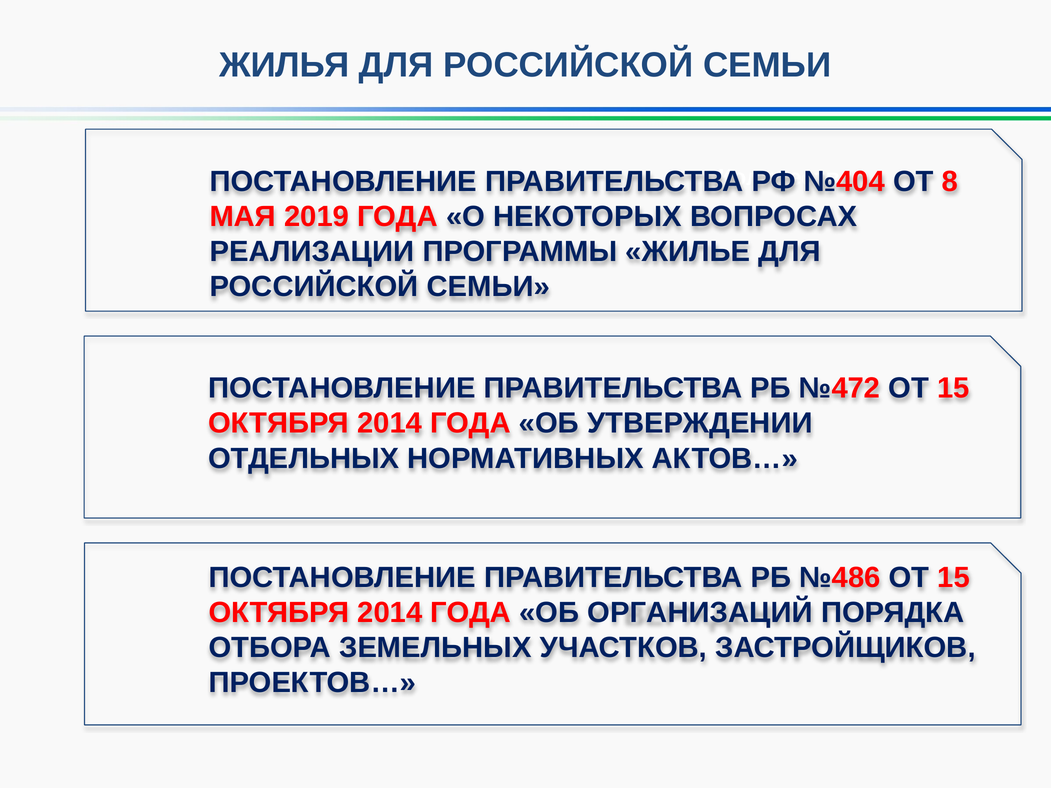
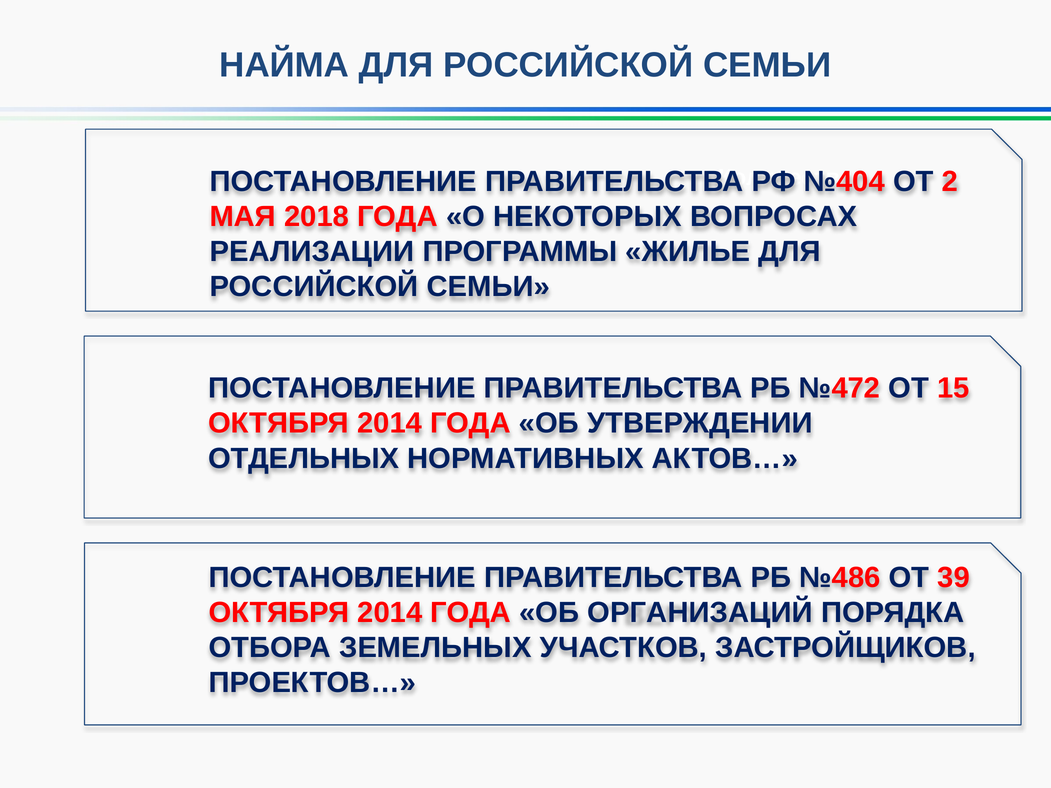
ЖИЛЬЯ: ЖИЛЬЯ -> НАЙМА (284, 65)
8: 8 -> 2 (950, 181)
2019: 2019 -> 2018 (317, 217)
№486 ОТ 15: 15 -> 39 (954, 578)
